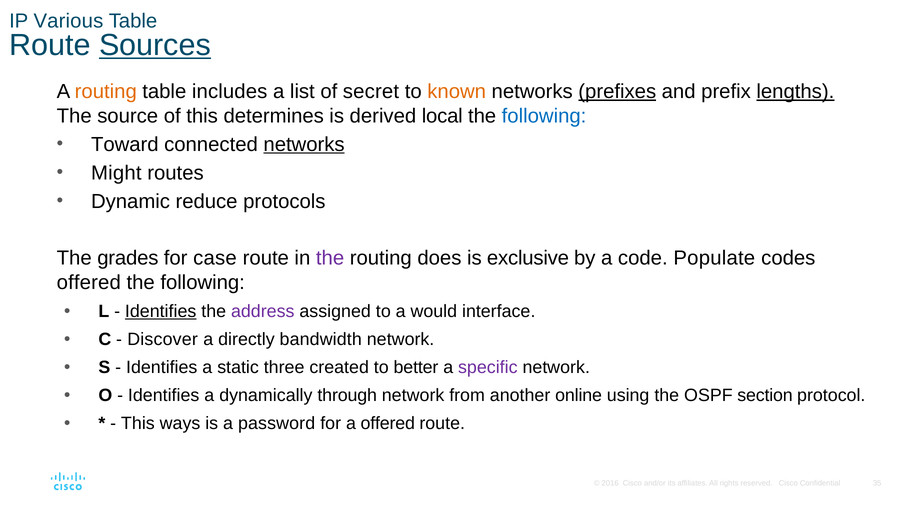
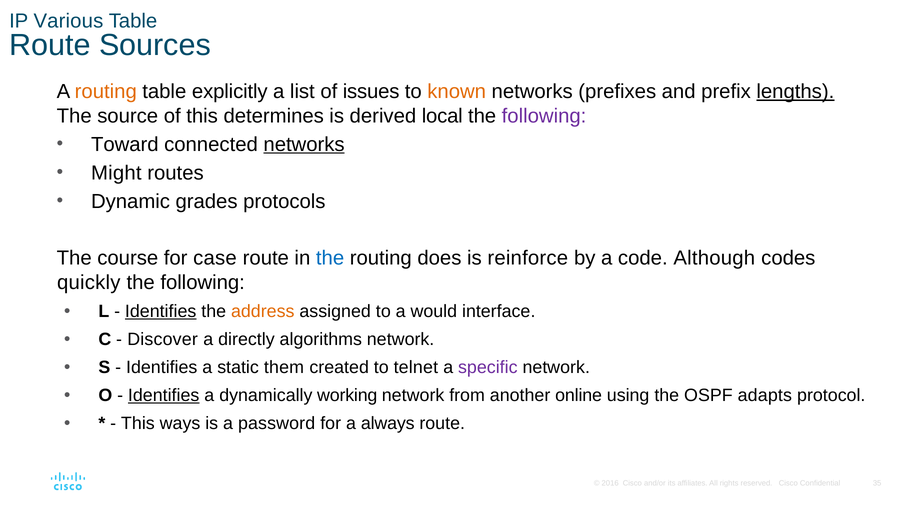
Sources underline: present -> none (155, 45)
includes: includes -> explicitly (230, 92)
secret: secret -> issues (371, 92)
prefixes underline: present -> none (617, 92)
following colour: blue -> purple (544, 116)
reduce: reduce -> grades (207, 201)
grades: grades -> course (128, 258)
the colour: purple -> blue (330, 258)
exclusive: exclusive -> reinforce (528, 258)
Populate: Populate -> Although (714, 258)
offered: offered -> quickly (89, 283)
address colour: purple -> orange (263, 312)
bandwidth: bandwidth -> algorithms (321, 340)
three: three -> them (284, 368)
better: better -> telnet (416, 368)
Identifies underline: none -> present (164, 395)
through: through -> working (347, 395)
section: section -> adapts (765, 395)
a offered: offered -> always (388, 423)
